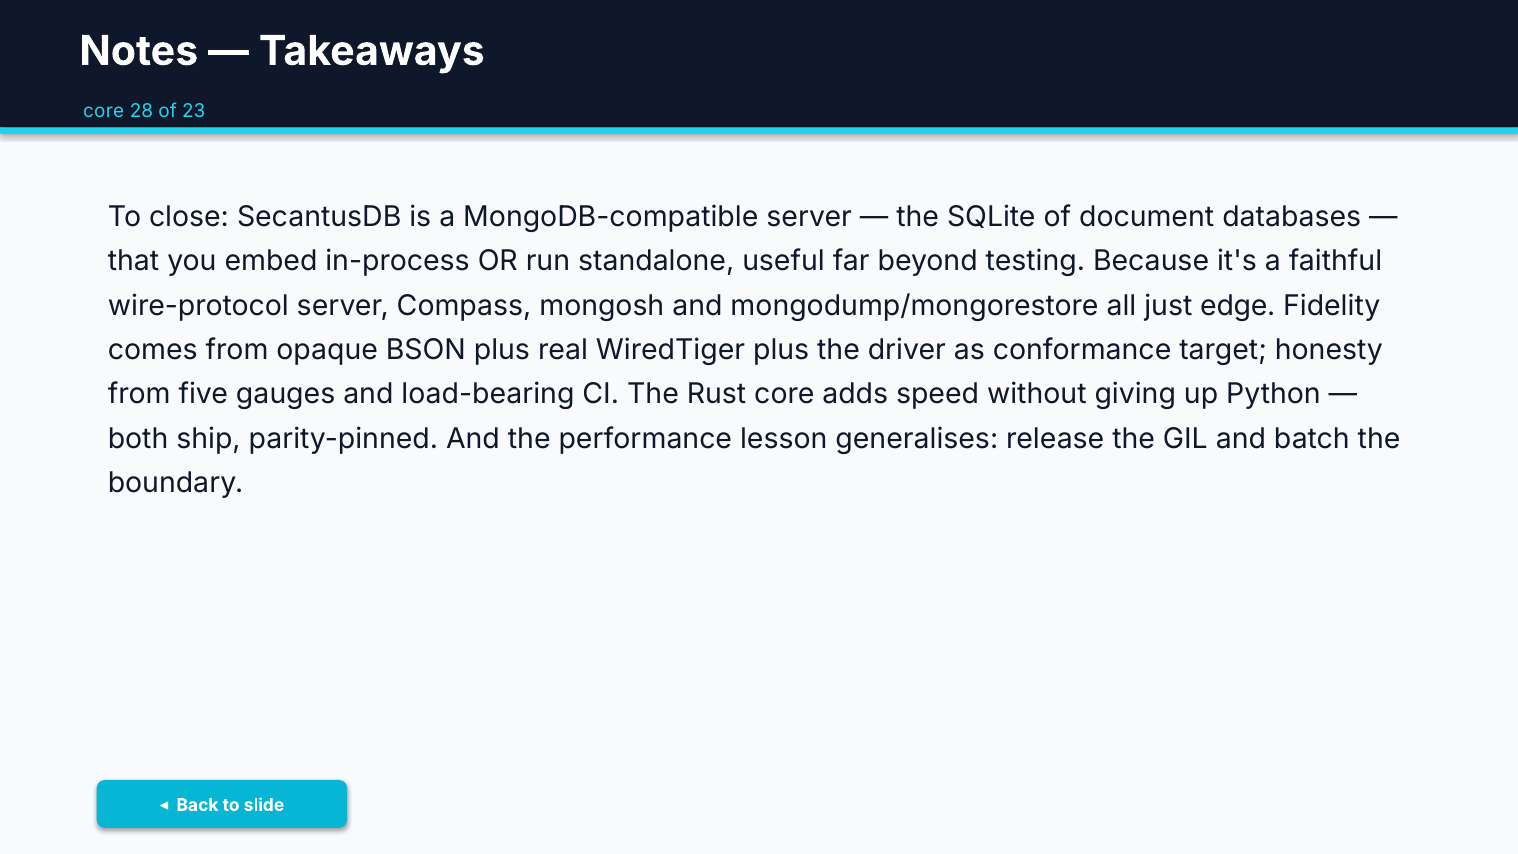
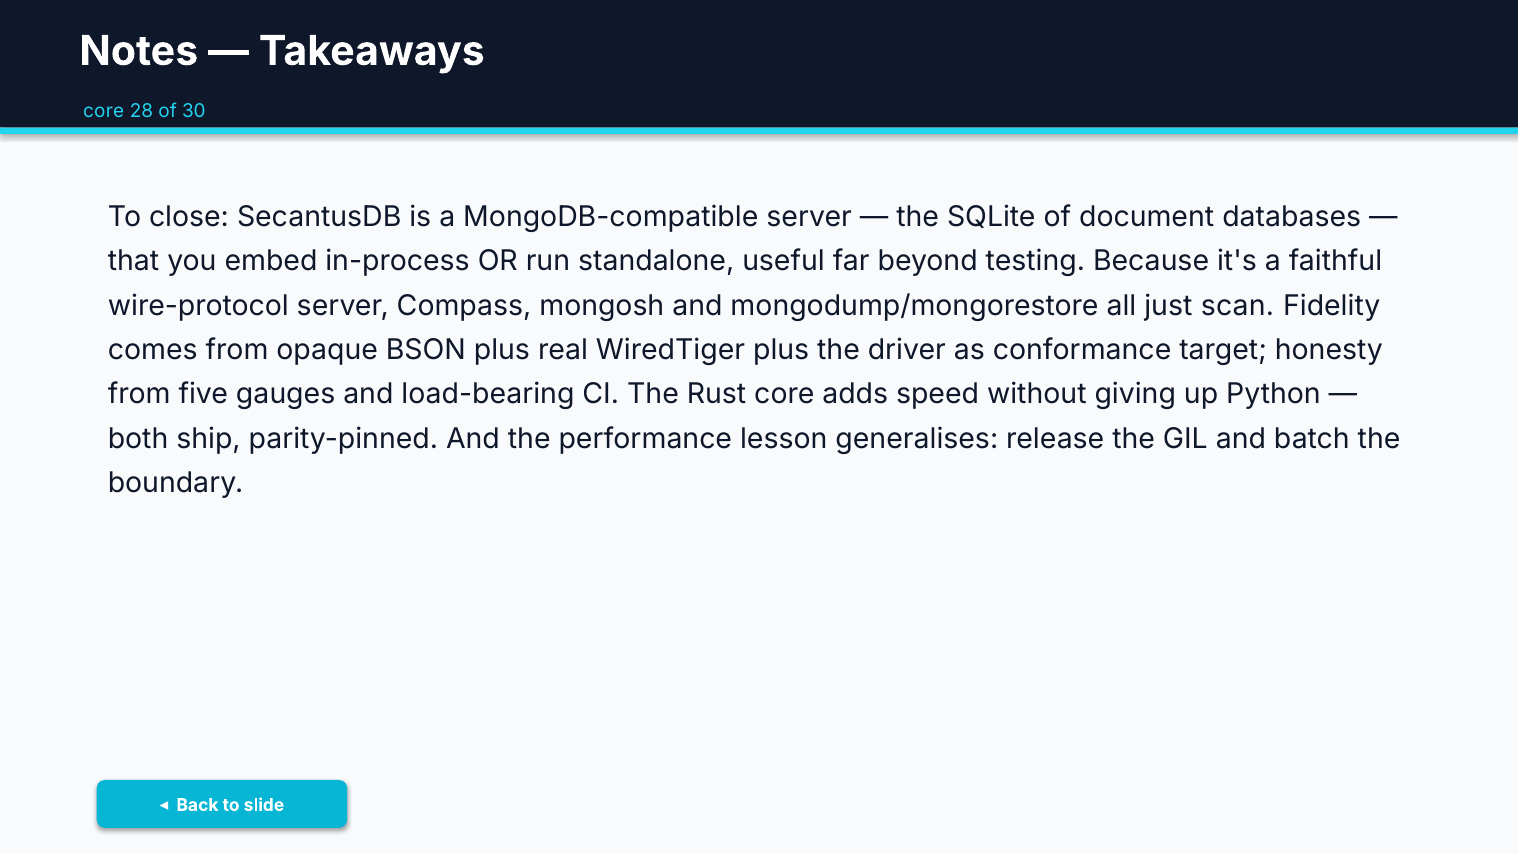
23: 23 -> 30 (194, 112)
edge: edge -> scan (1237, 306)
